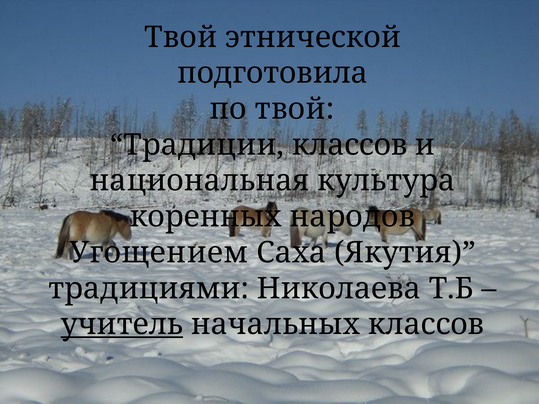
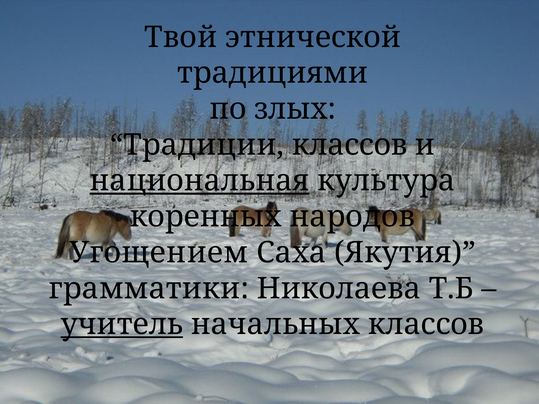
подготовила: подготовила -> традициями (273, 73)
по твой: твой -> злых (295, 109)
национальная underline: none -> present (200, 181)
традициями: традициями -> грамматики (149, 289)
